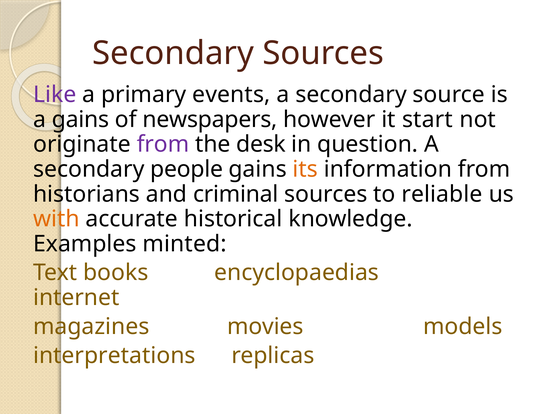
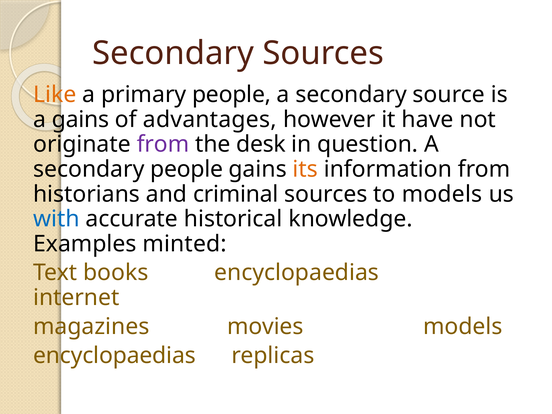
Like colour: purple -> orange (55, 95)
primary events: events -> people (232, 95)
newspapers: newspapers -> advantages (210, 120)
start: start -> have (428, 120)
to reliable: reliable -> models (442, 194)
with colour: orange -> blue (56, 219)
interpretations: interpretations -> encyclopaedias (114, 356)
